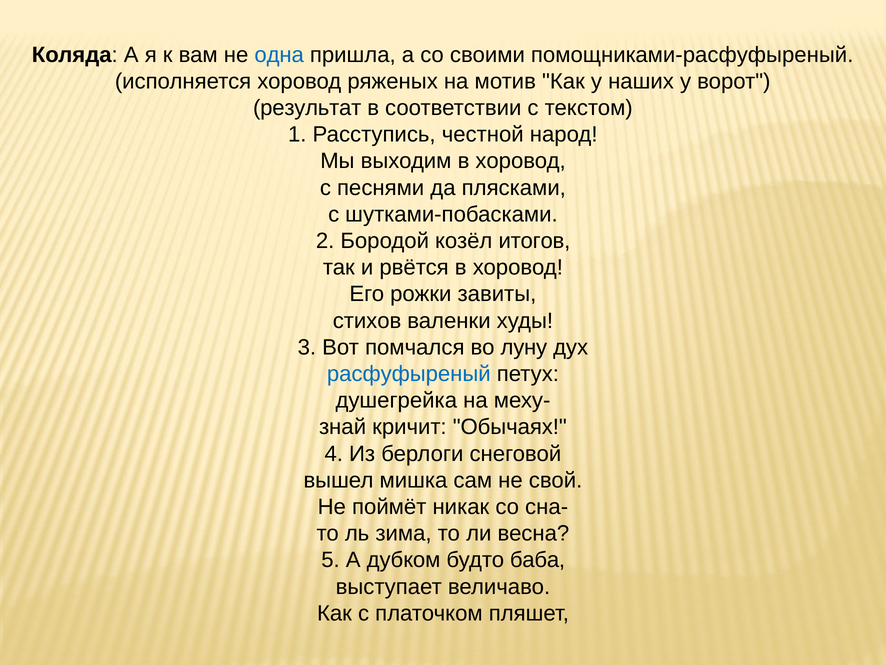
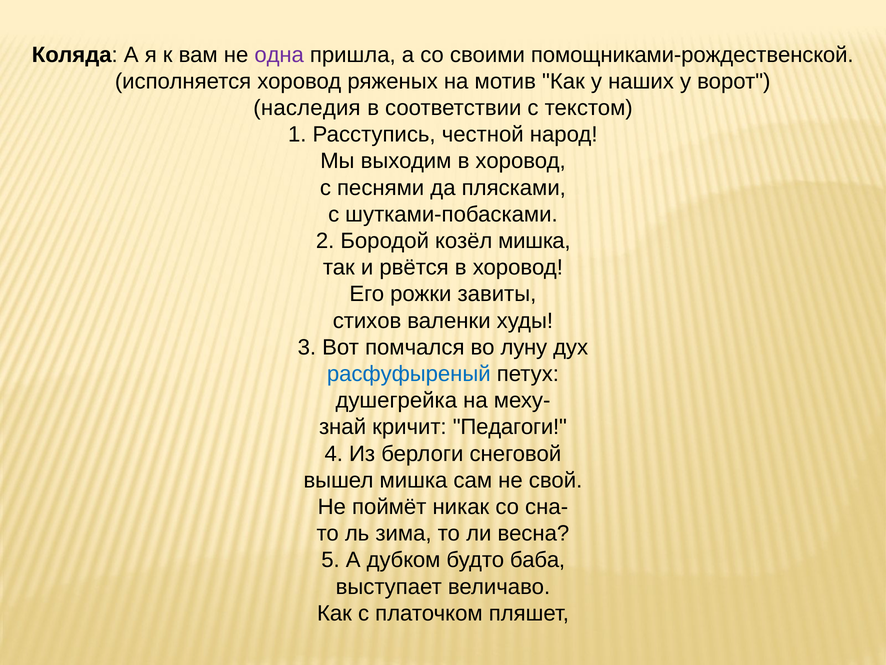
одна colour: blue -> purple (279, 55)
помощниками-расфуфыреный: помощниками-расфуфыреный -> помощниками-рождественской (692, 55)
результат: результат -> наследия (307, 108)
козёл итогов: итогов -> мишка (534, 241)
Обычаях: Обычаях -> Педагоги (510, 427)
